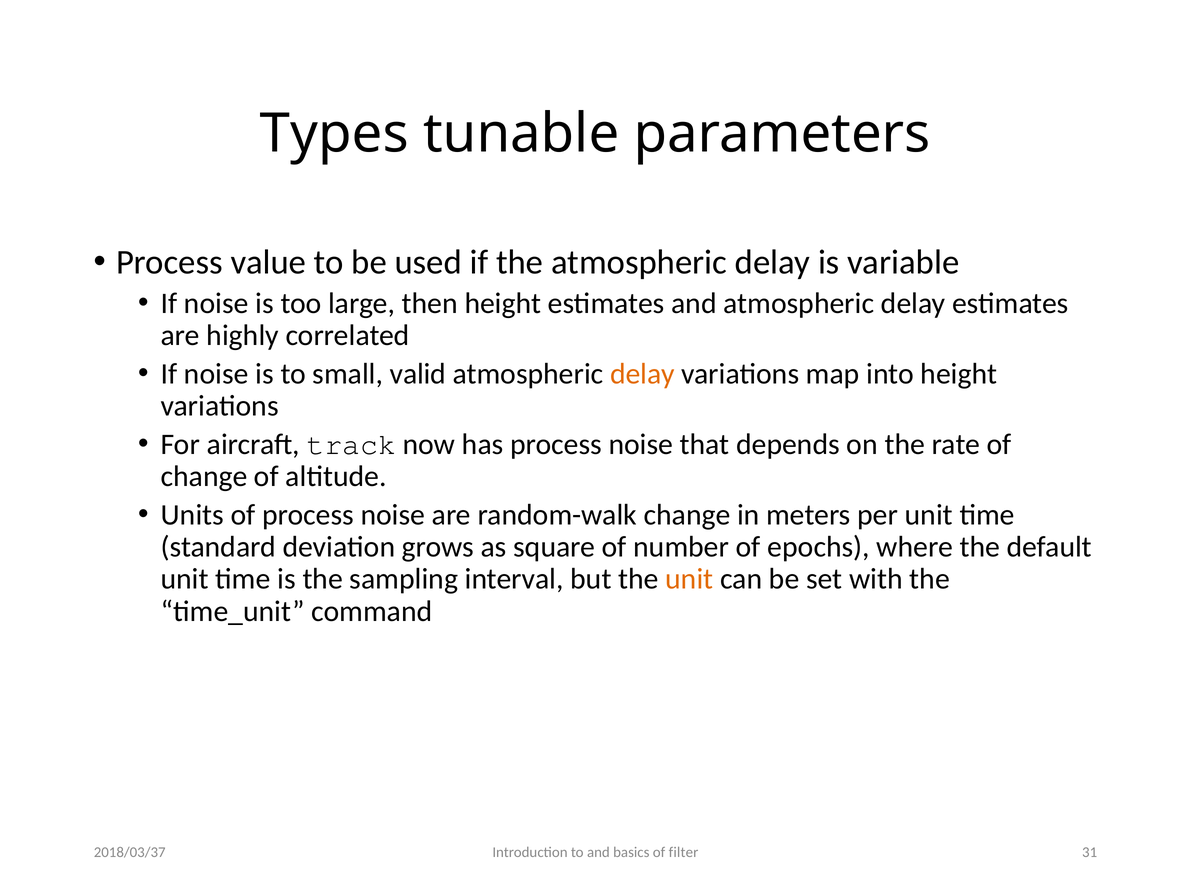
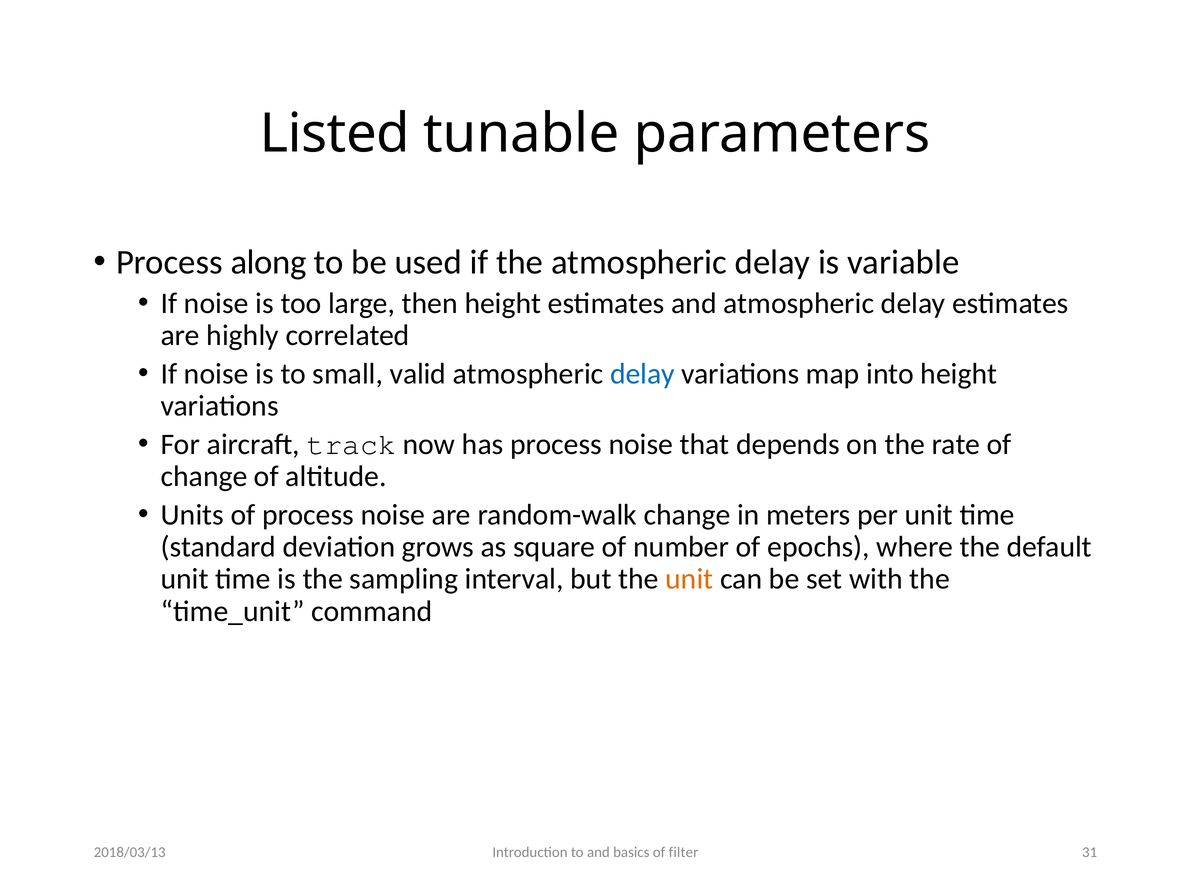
Types: Types -> Listed (335, 134)
value: value -> along (269, 262)
delay colour: orange -> blue (642, 374)
2018/03/37: 2018/03/37 -> 2018/03/13 (130, 853)
